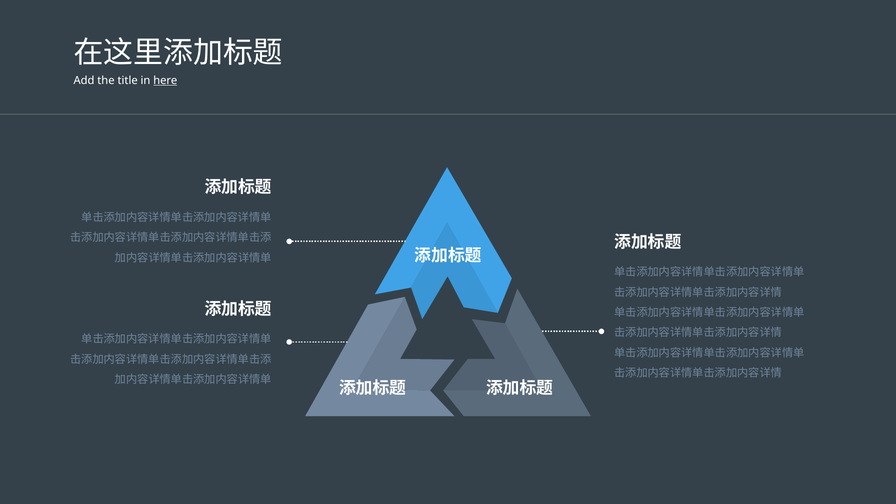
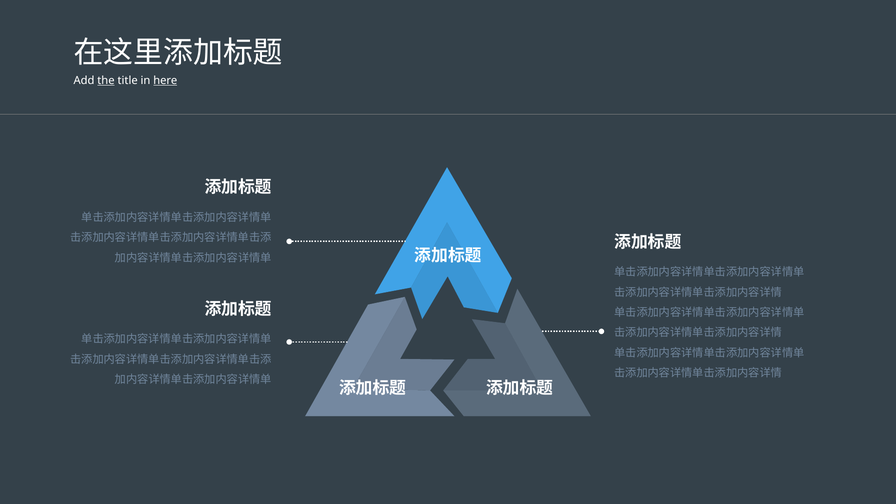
the underline: none -> present (106, 81)
